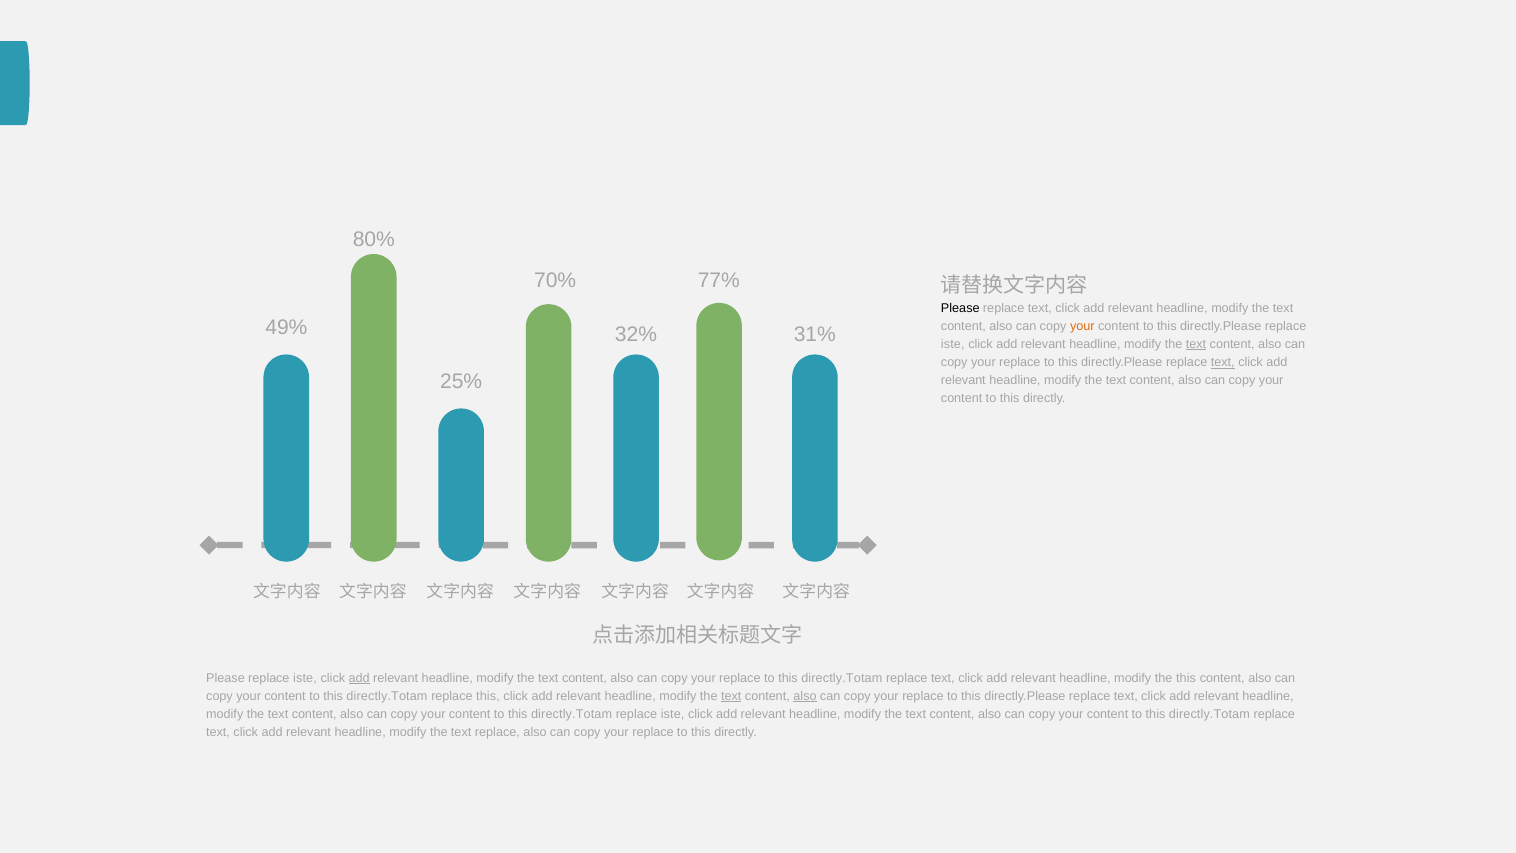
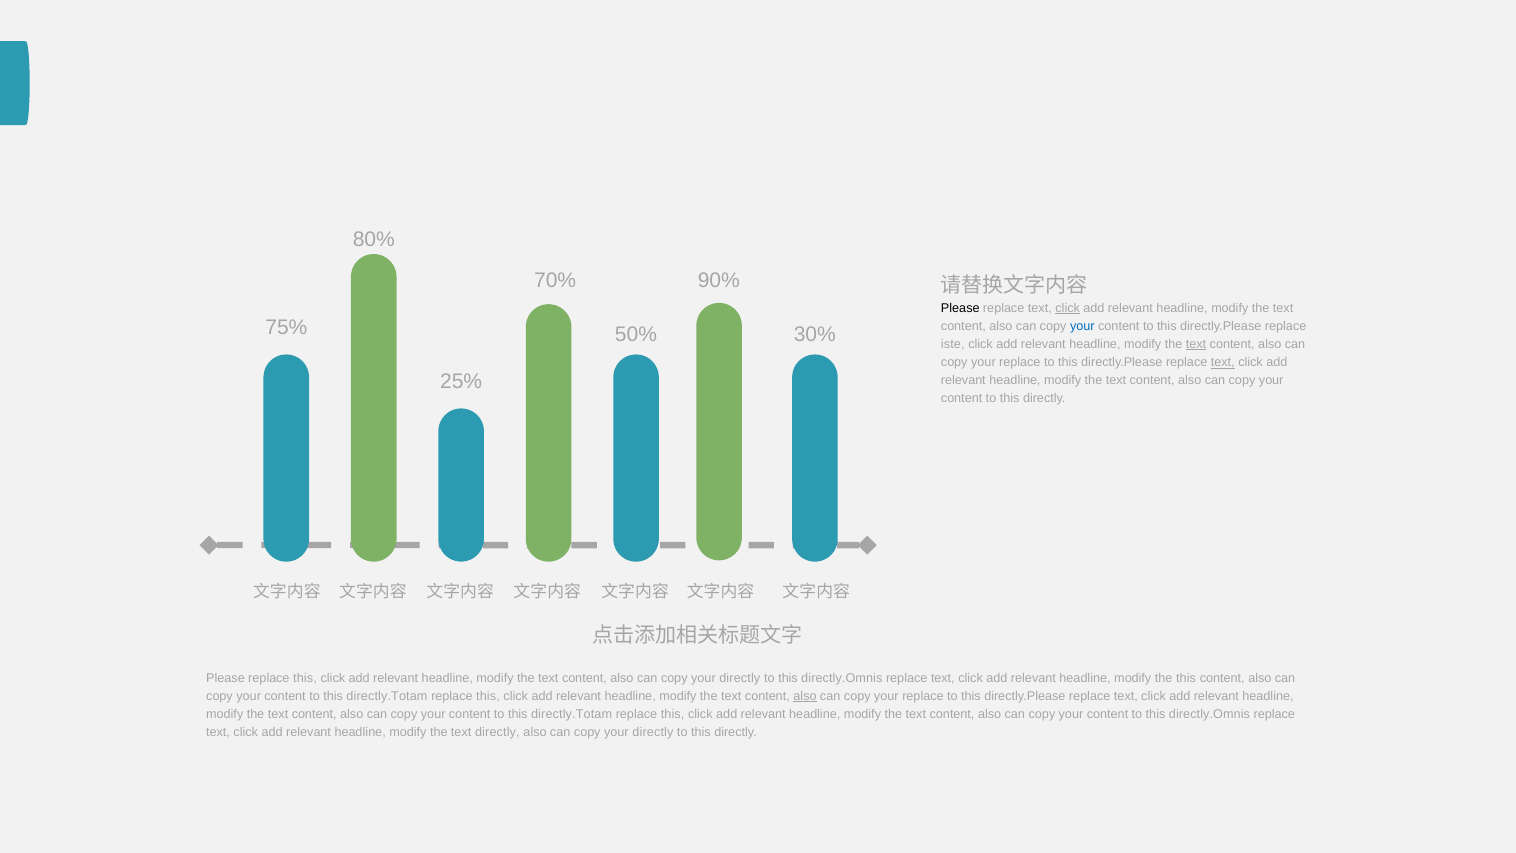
77%: 77% -> 90% (719, 280)
click underline: none -> present (1068, 308)
49%: 49% -> 75% (286, 328)
your colour: orange -> blue (1082, 326)
32%: 32% -> 50% (636, 335)
31%: 31% -> 30% (815, 335)
Please replace iste: iste -> this (305, 678)
add underline: present -> none (359, 678)
replace: replace -> directly (740, 678)
directly.Totam: directly.Totam -> directly.Omnis (842, 678)
text underline: present -> none (731, 696)
iste: iste -> this (673, 714)
directly.Totam: directly.Totam -> directly.Omnis (1209, 714)
text replace: replace -> directly (497, 732)
replace: replace -> directly (653, 732)
